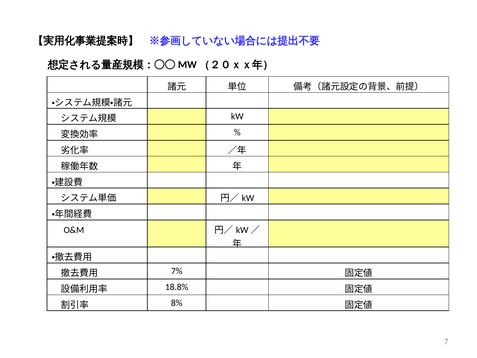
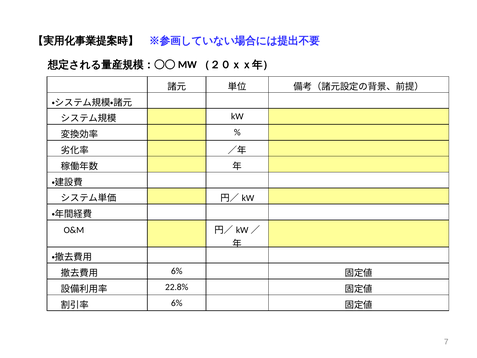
7%: 7% -> 6% (177, 271)
18.8%: 18.8% -> 22.8% (177, 287)
8%: 8% -> 6% (177, 303)
